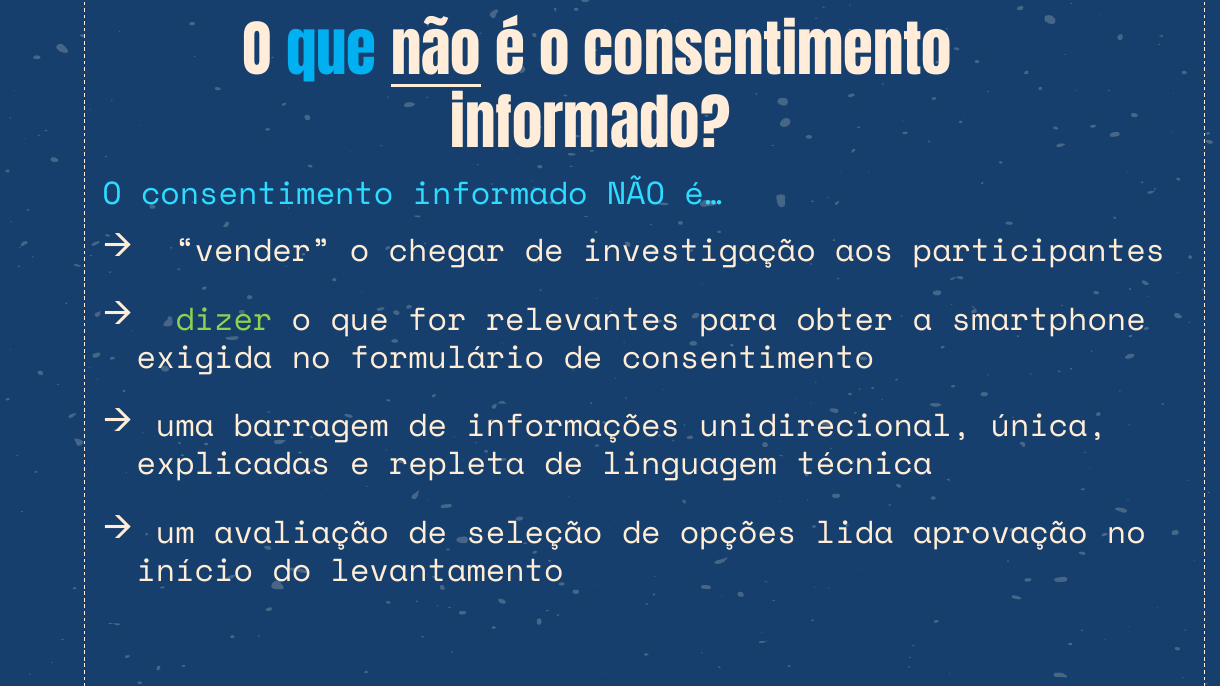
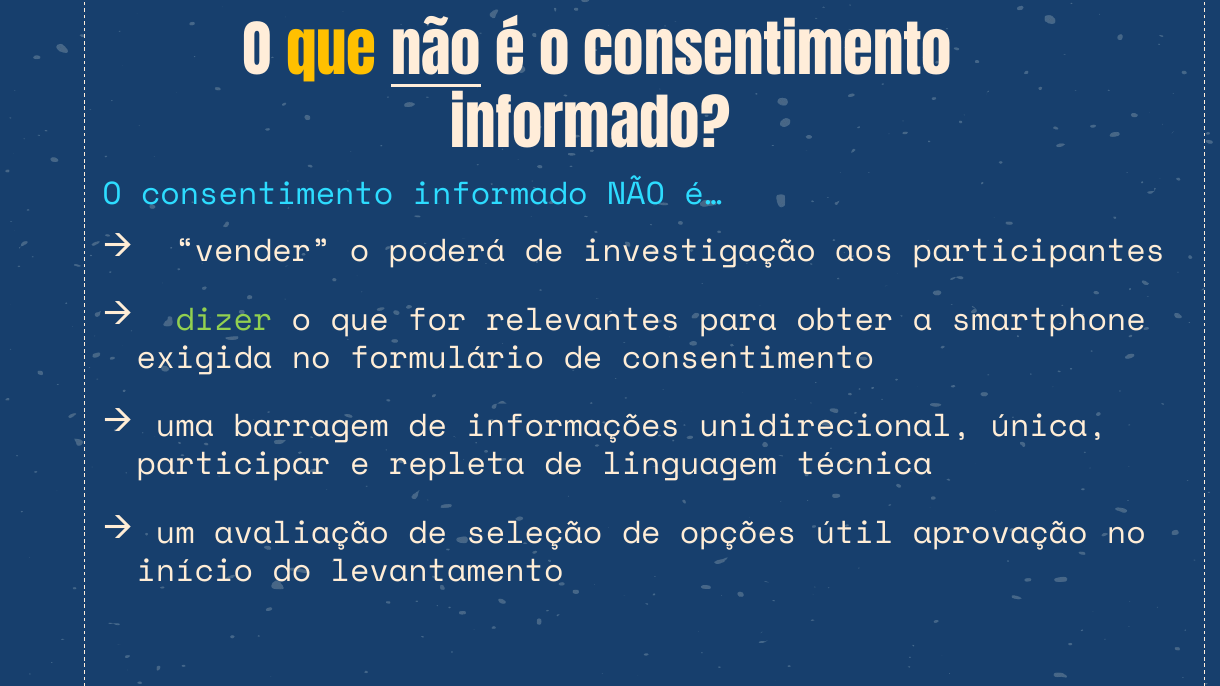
que colour: light blue -> yellow (331, 55)
chegar: chegar -> poderá (447, 251)
explicadas: explicadas -> participar (234, 465)
lida: lida -> útil (855, 533)
